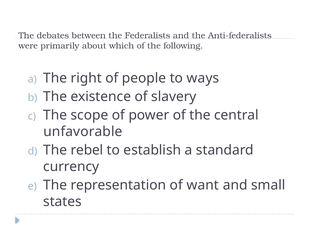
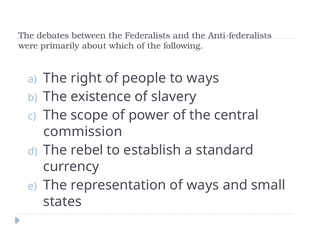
unfavorable: unfavorable -> commission (83, 132)
of want: want -> ways (203, 186)
